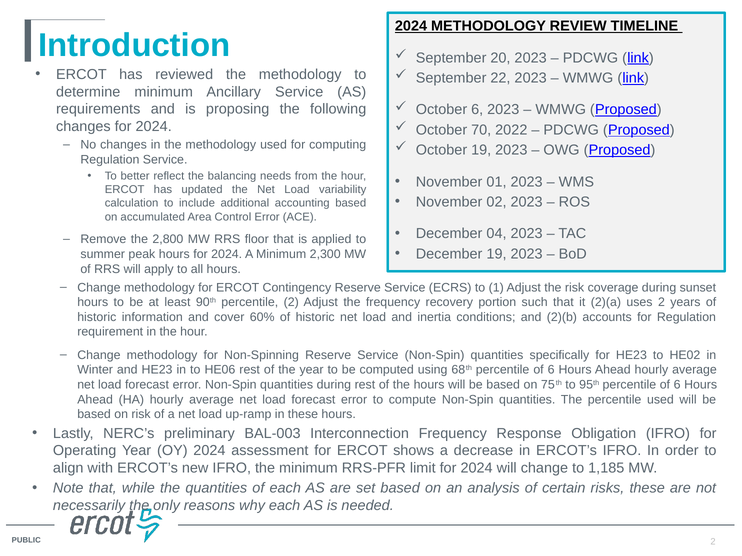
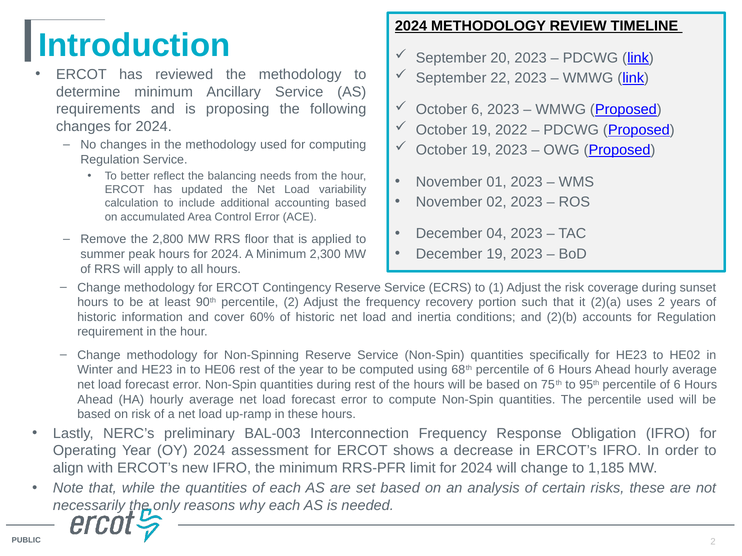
70: 70 -> 19 (481, 130)
